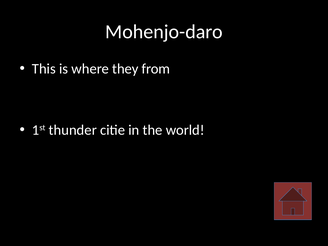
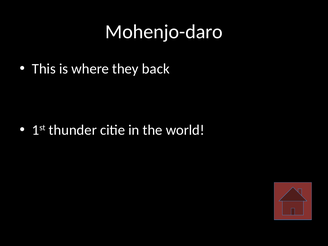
from: from -> back (156, 69)
